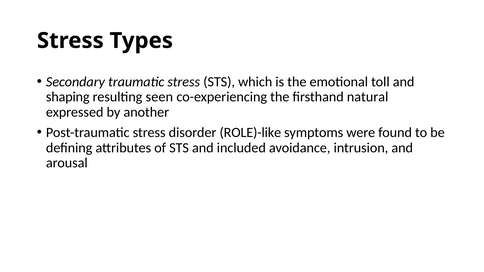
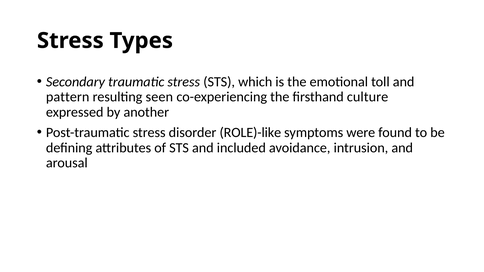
shaping: shaping -> pattern (68, 97)
natural: natural -> culture (368, 97)
